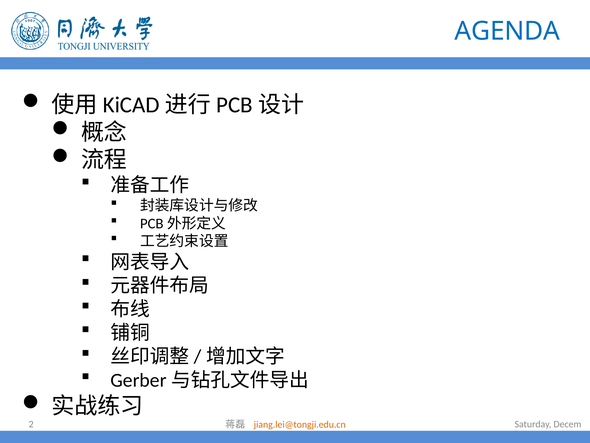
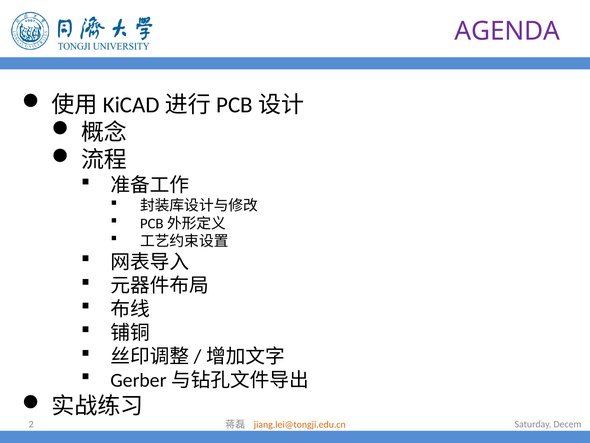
AGENDA colour: blue -> purple (507, 31)
